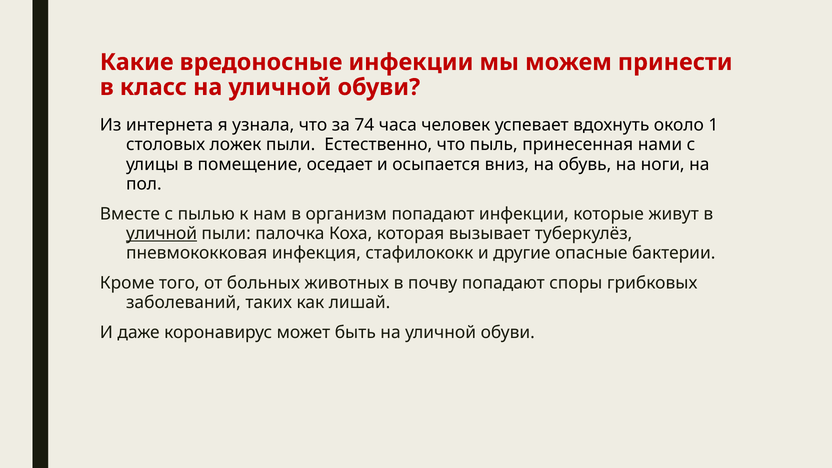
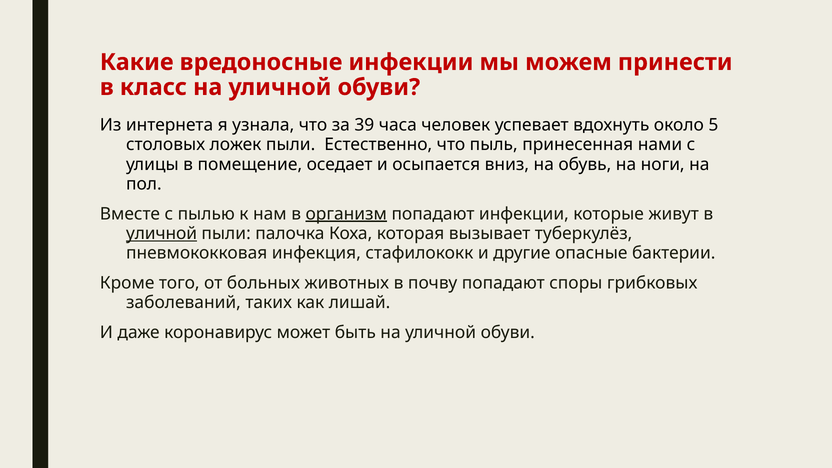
74: 74 -> 39 (364, 125)
1: 1 -> 5 (713, 125)
организм underline: none -> present (346, 214)
